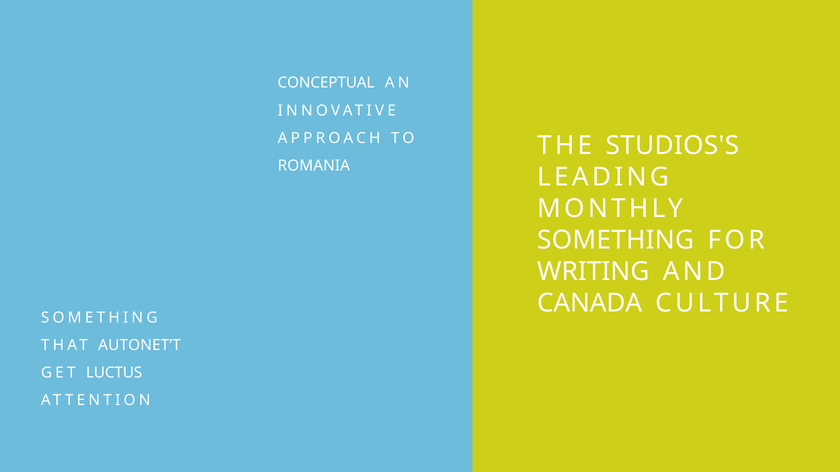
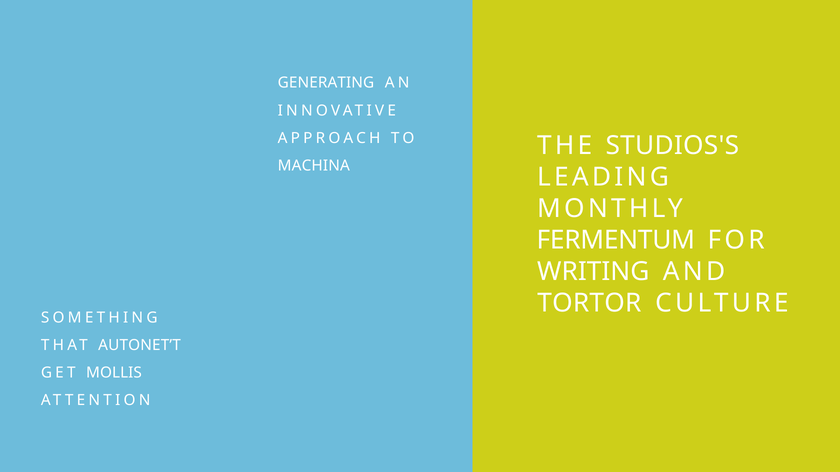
CONCEPTUAL: CONCEPTUAL -> GENERATING (326, 83)
ROMANIA: ROMANIA -> MACHINA (314, 166)
SOMETHING: SOMETHING -> FERMENTUM (616, 240)
CANADA: CANADA -> TORTOR (589, 303)
LUCTUS: LUCTUS -> MOLLIS (114, 373)
